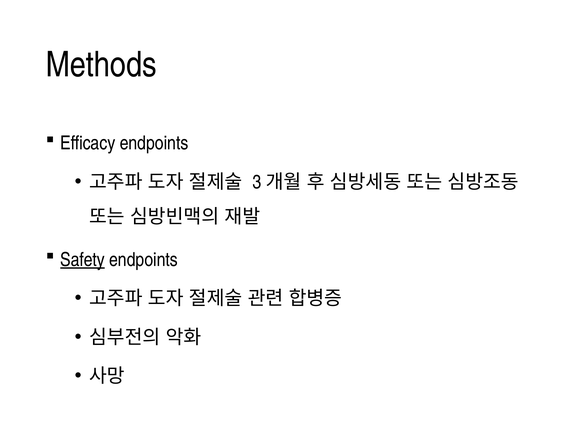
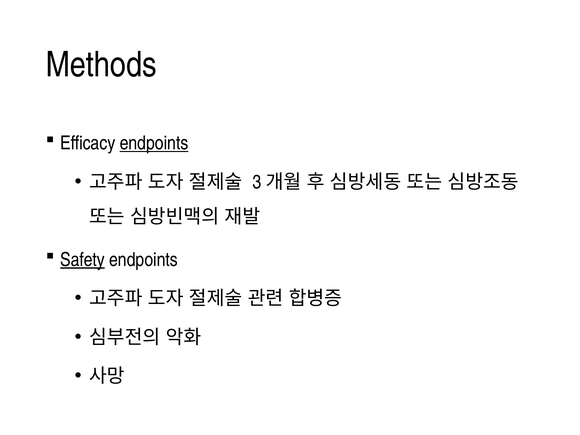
endpoints underline: none -> present (154, 143)
